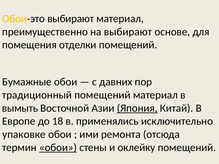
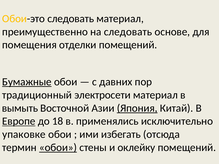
Обои-это выбирают: выбирают -> следовать (71, 19)
на выбирают: выбирают -> следовать (128, 32)
Бумажные underline: none -> present (27, 82)
традиционный помещений: помещений -> электросети (103, 95)
Европе underline: none -> present (19, 121)
ремонта: ремонта -> избегать (121, 135)
